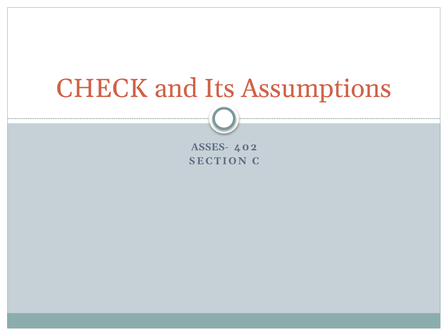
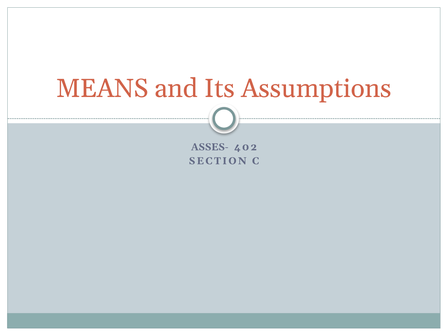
CHECK: CHECK -> MEANS (102, 88)
